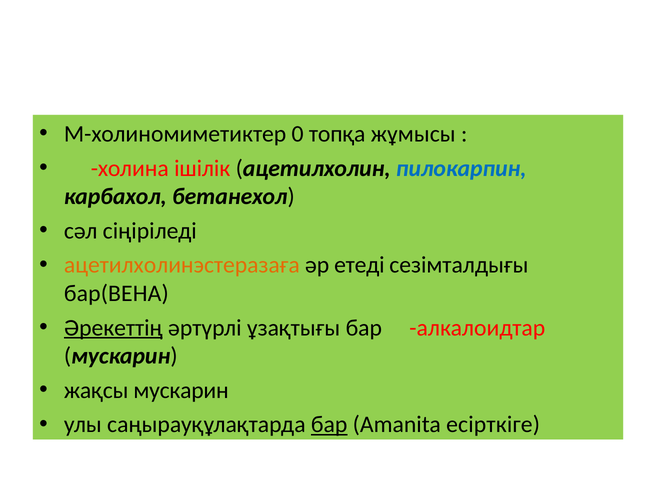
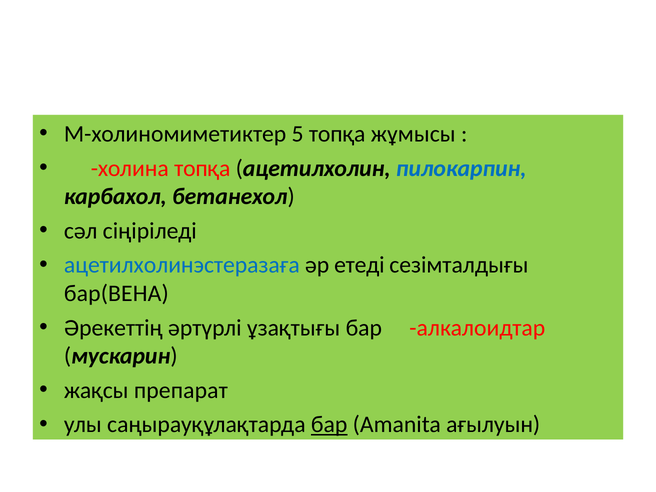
0: 0 -> 5 (298, 134)
холина ішілік: ішілік -> топқа (202, 168)
ацетилхолинэстеразаға colour: orange -> blue (182, 265)
Әрекеттің underline: present -> none (113, 328)
жақсы мускарин: мускарин -> препарат (181, 390)
есірткіге: есірткіге -> ағылуын (493, 425)
